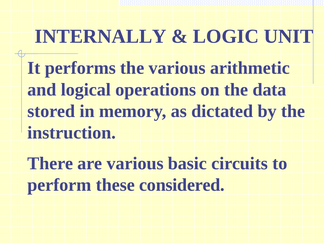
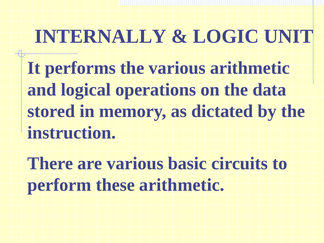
these considered: considered -> arithmetic (182, 185)
